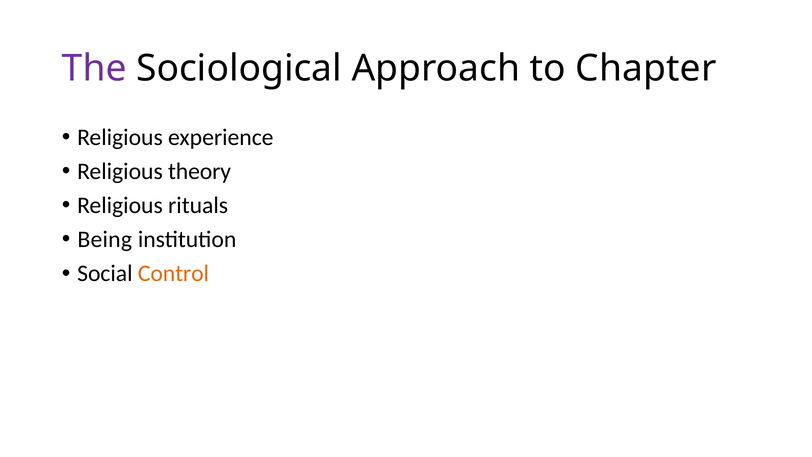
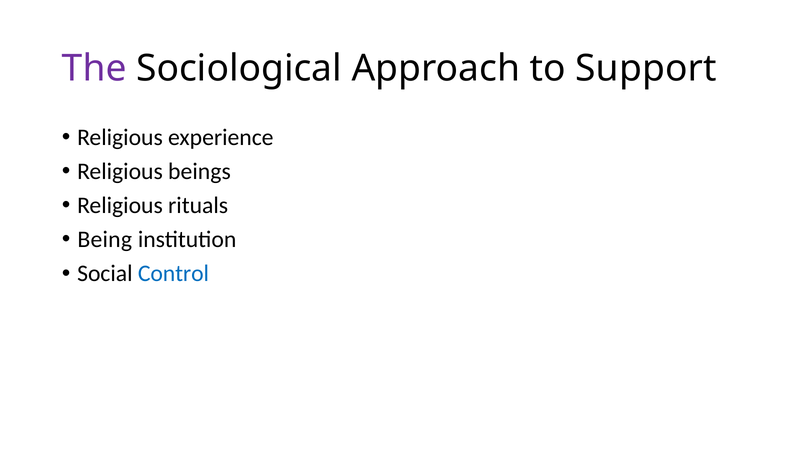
Chapter: Chapter -> Support (646, 68)
theory: theory -> beings (199, 171)
Control colour: orange -> blue (173, 273)
